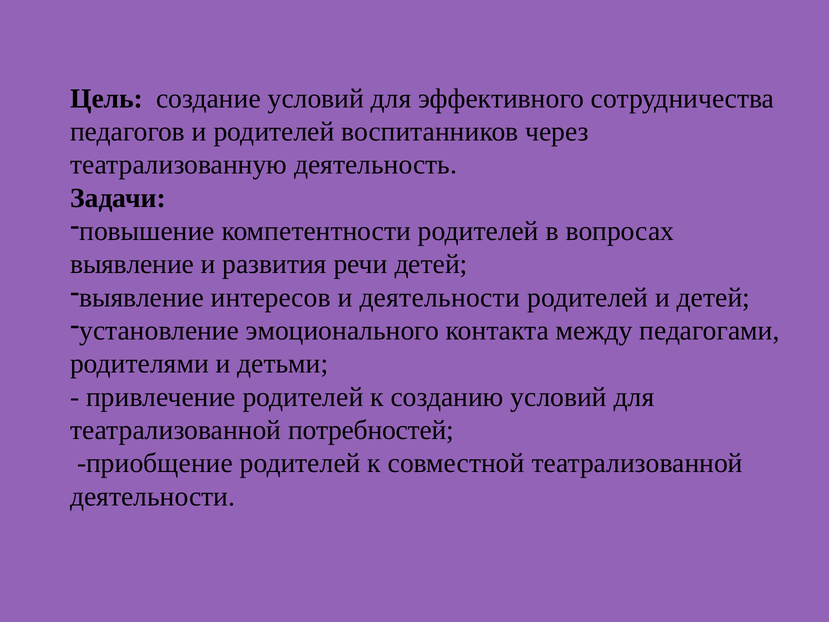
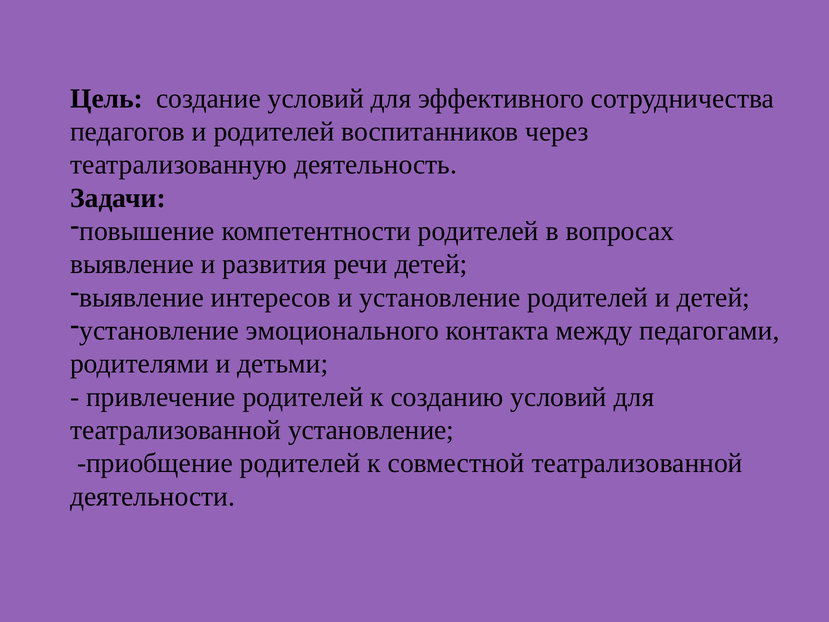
и деятельности: деятельности -> установление (440, 297)
театрализованной потребностей: потребностей -> установление (371, 430)
